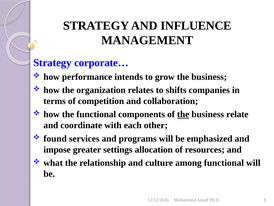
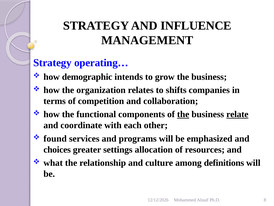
corporate…: corporate… -> operating… (101, 63)
performance: performance -> demographic (87, 77)
relate underline: none -> present (237, 114)
impose: impose -> choices (57, 149)
among functional: functional -> definitions (224, 163)
